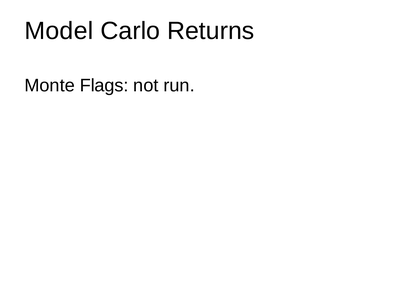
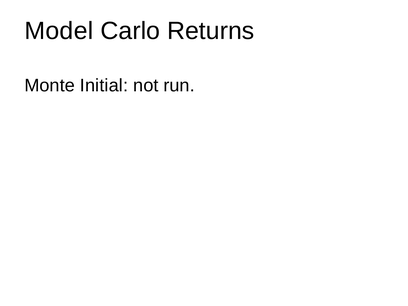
Flags: Flags -> Initial (104, 86)
